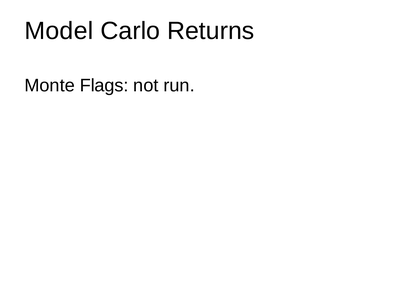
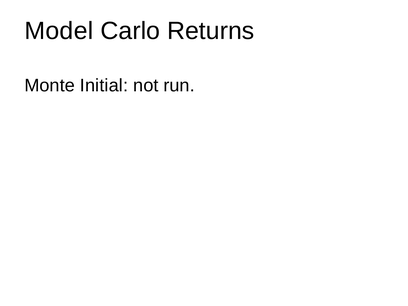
Flags: Flags -> Initial (104, 86)
